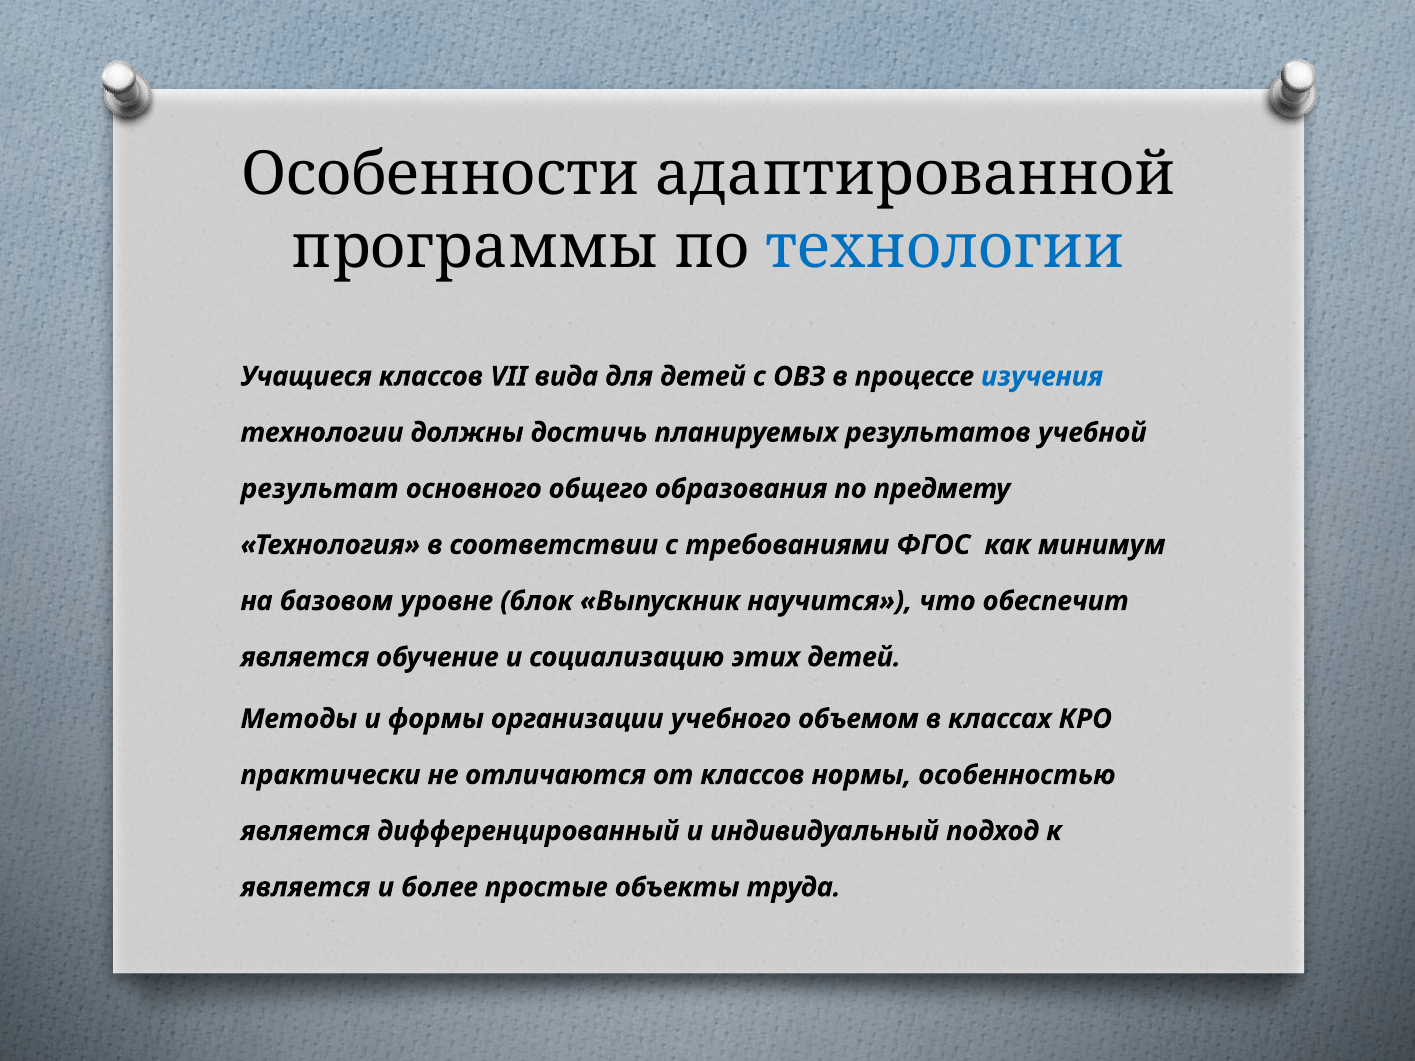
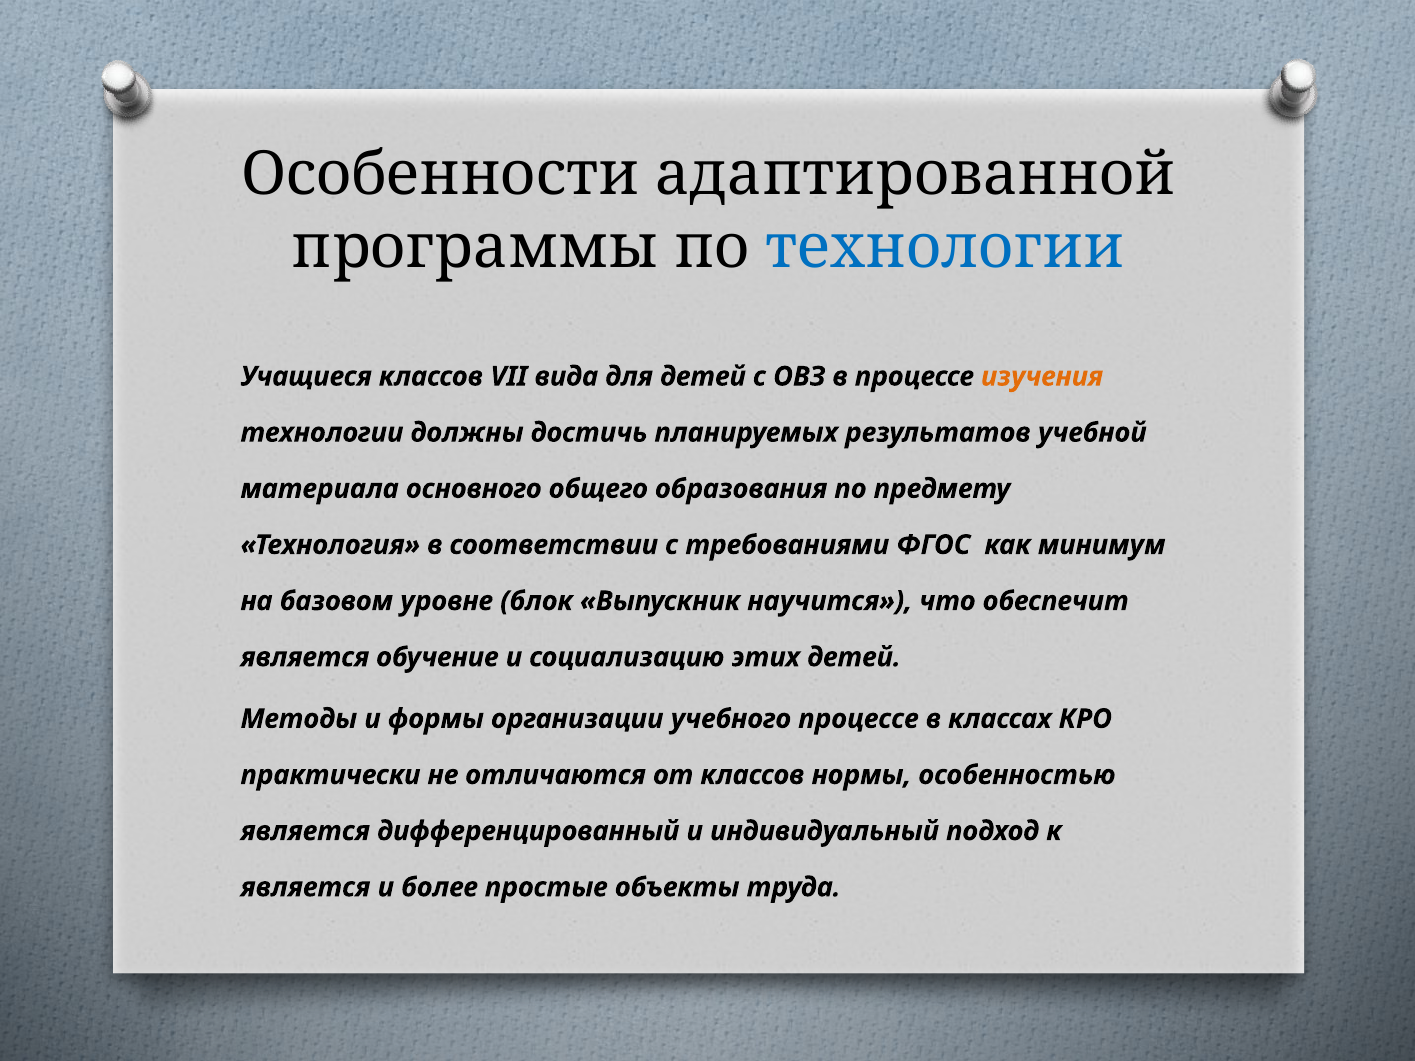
изучения colour: blue -> orange (1042, 377)
результат: результат -> материала (320, 489)
учебного объемом: объемом -> процессе (858, 719)
